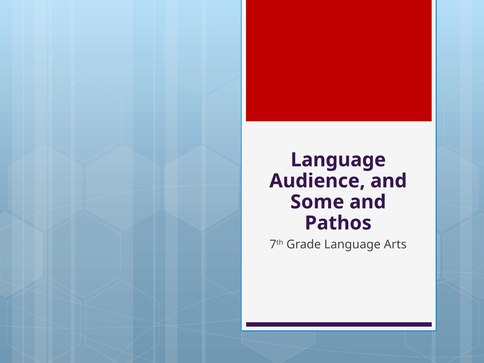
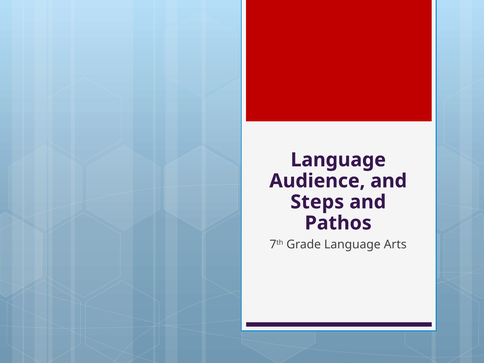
Some: Some -> Steps (317, 202)
